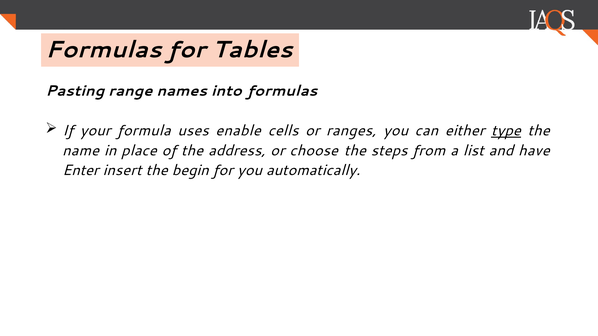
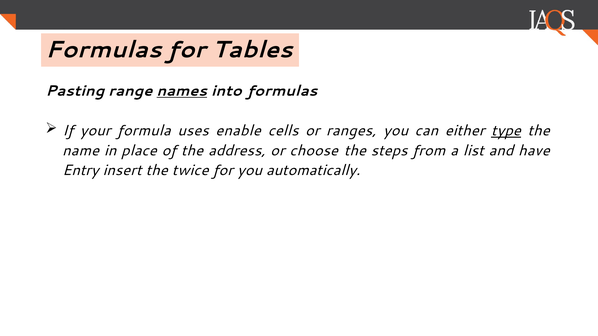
names underline: none -> present (182, 91)
Enter: Enter -> Entry (80, 171)
begin: begin -> twice (190, 171)
